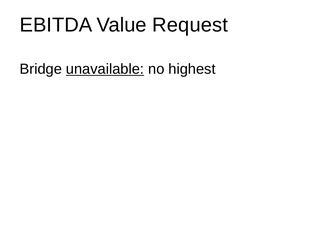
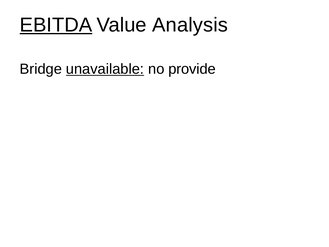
EBITDA underline: none -> present (56, 25)
Request: Request -> Analysis (190, 25)
highest: highest -> provide (192, 69)
